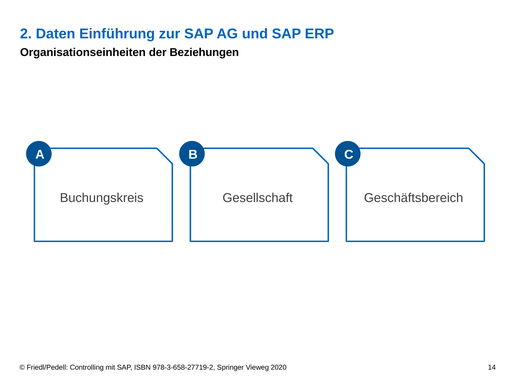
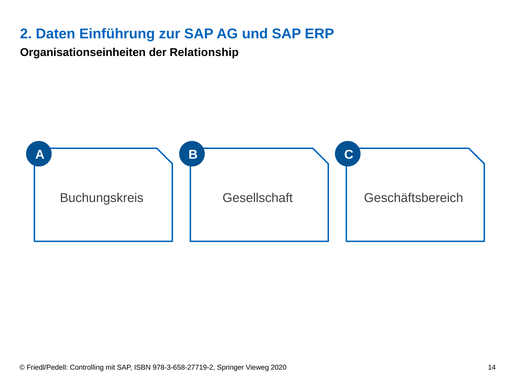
Beziehungen: Beziehungen -> Relationship (204, 52)
